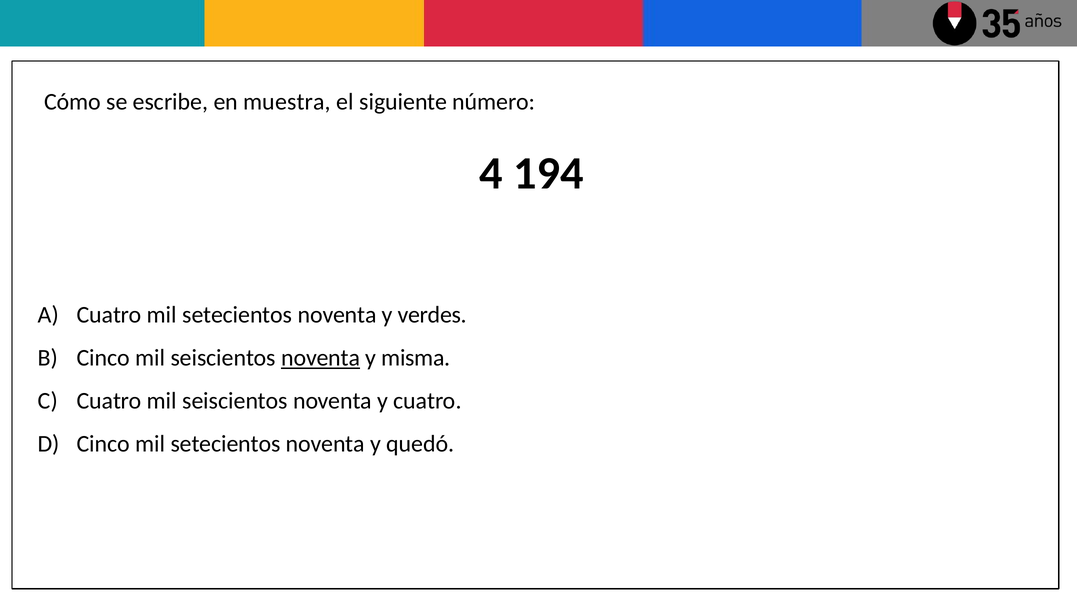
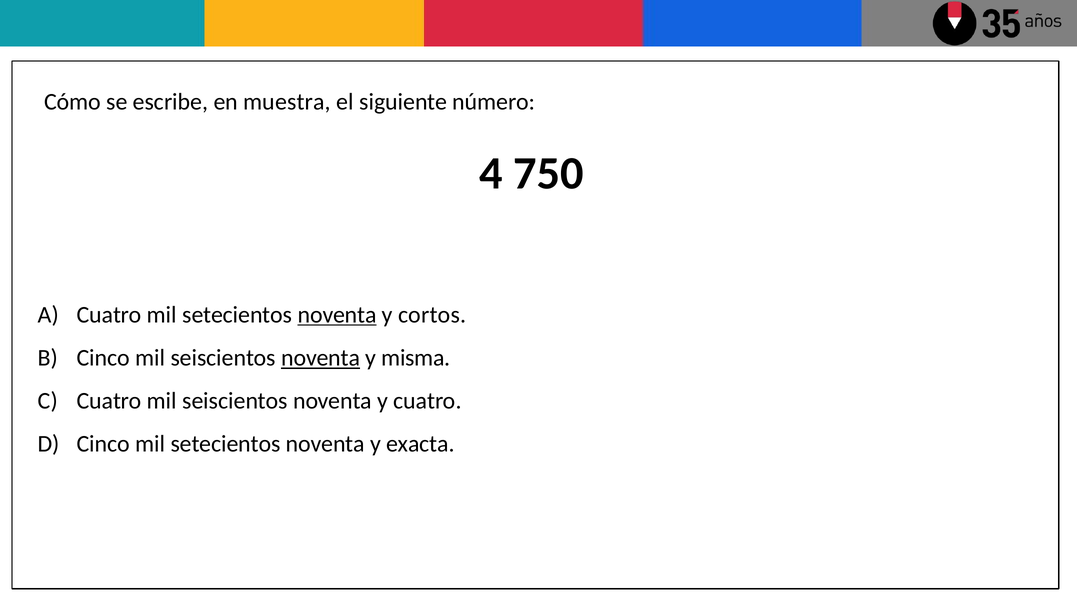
194: 194 -> 750 (549, 174)
noventa underline: none -> present (337, 315)
verdes: verdes -> cortos (432, 315)
quedó: quedó -> exacta (420, 444)
